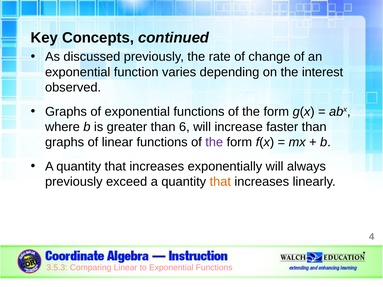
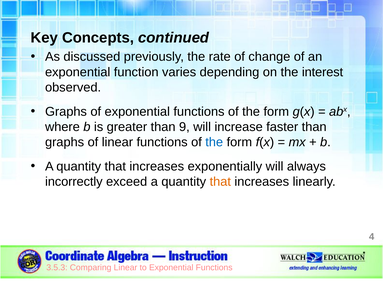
6: 6 -> 9 (184, 127)
the colour: purple -> blue (214, 142)
previously: previously -> incorrectly (74, 182)
